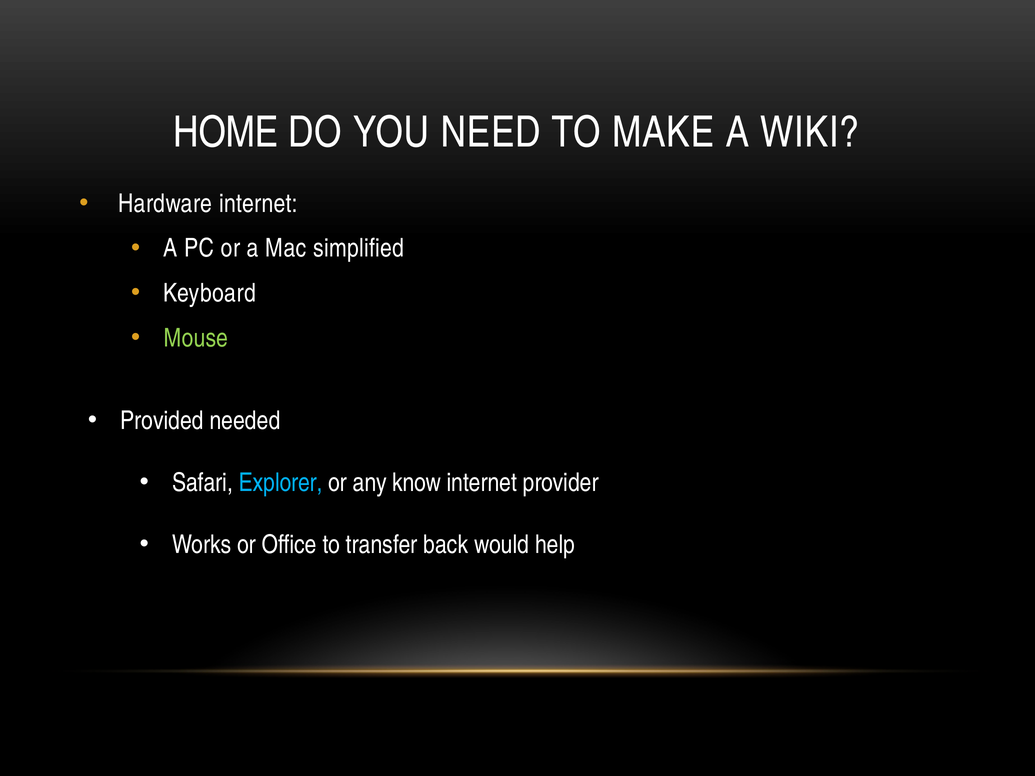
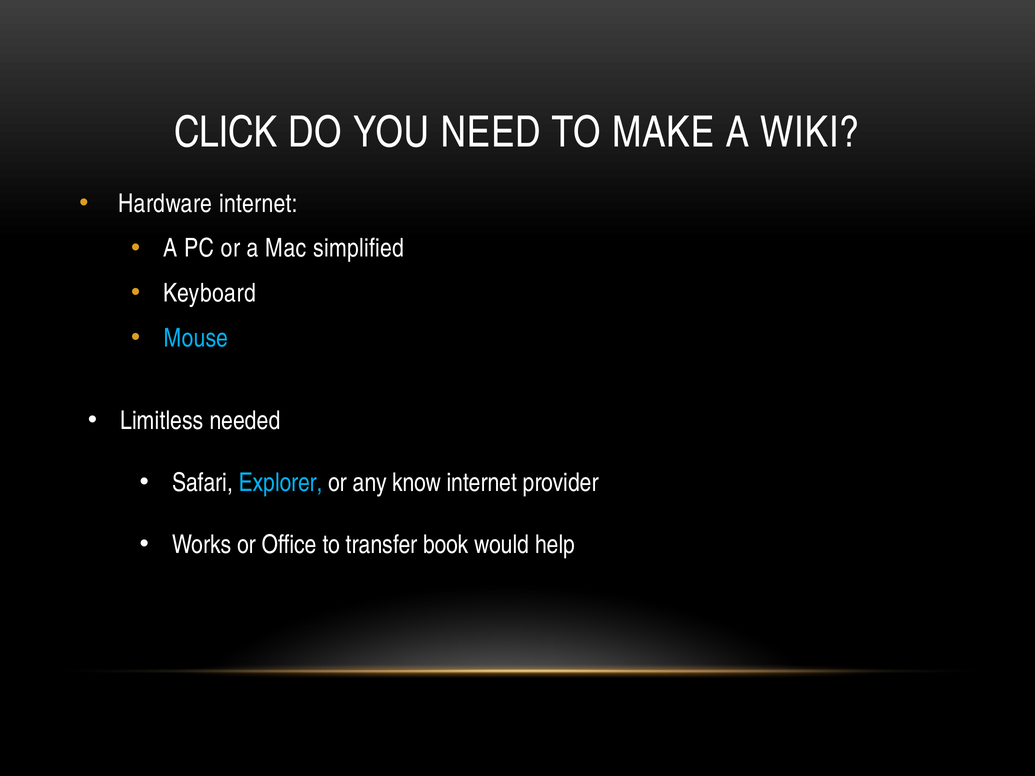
HOME: HOME -> CLICK (226, 132)
Mouse colour: light green -> light blue (196, 338)
Provided: Provided -> Limitless (162, 421)
back: back -> book (446, 545)
